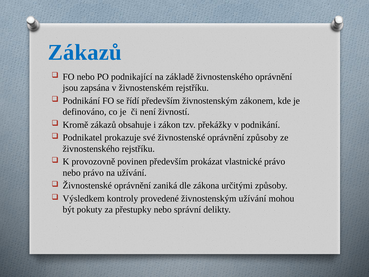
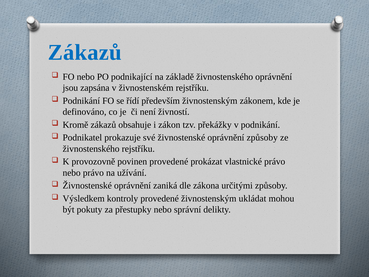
povinen především: především -> provedené (169, 162)
živnostenským užívání: užívání -> ukládat (252, 198)
